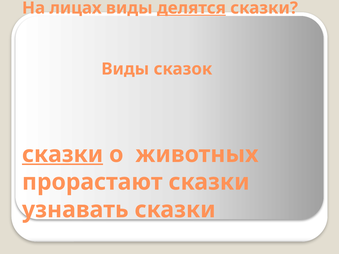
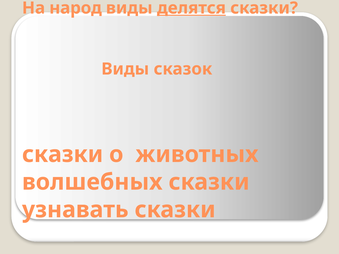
лицах: лицах -> народ (76, 8)
сказки underline: present -> none (63, 155)
прорастают: прорастают -> волшебных (92, 182)
